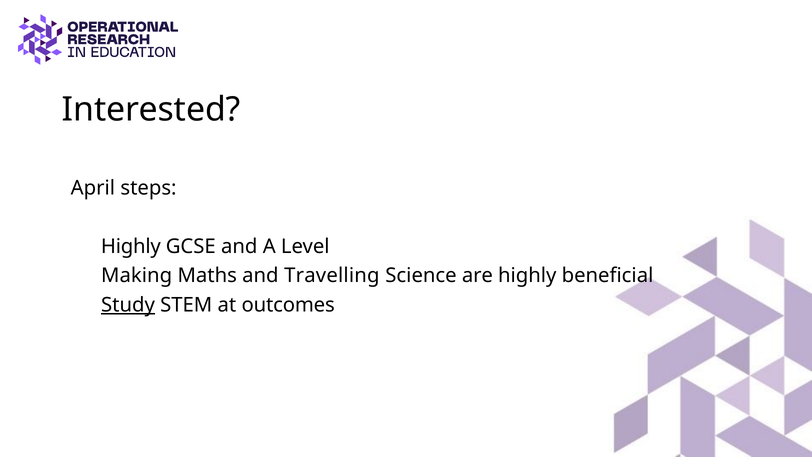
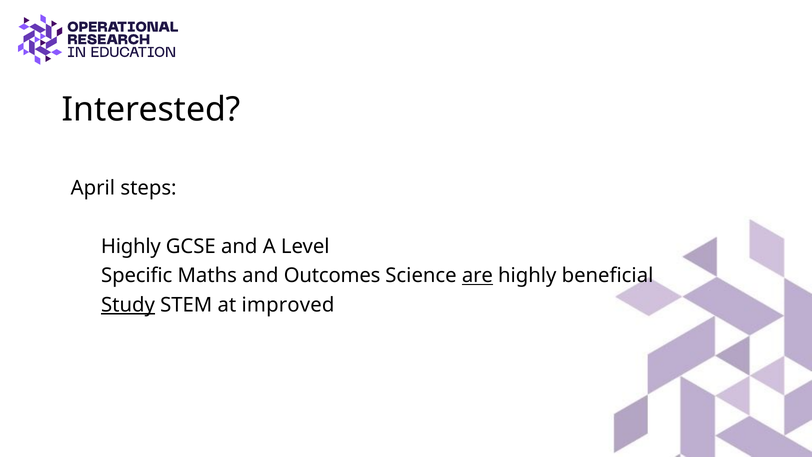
Making: Making -> Specific (137, 276)
Travelling: Travelling -> Outcomes (332, 276)
are underline: none -> present (477, 276)
outcomes: outcomes -> improved (288, 305)
